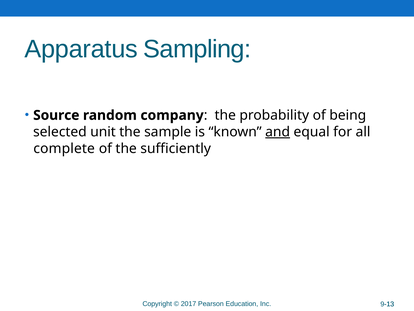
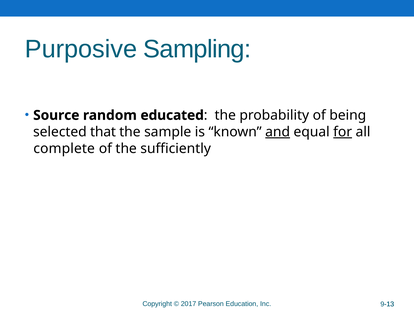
Apparatus: Apparatus -> Purposive (81, 49)
company: company -> educated (172, 115)
unit: unit -> that (103, 132)
for underline: none -> present (343, 132)
